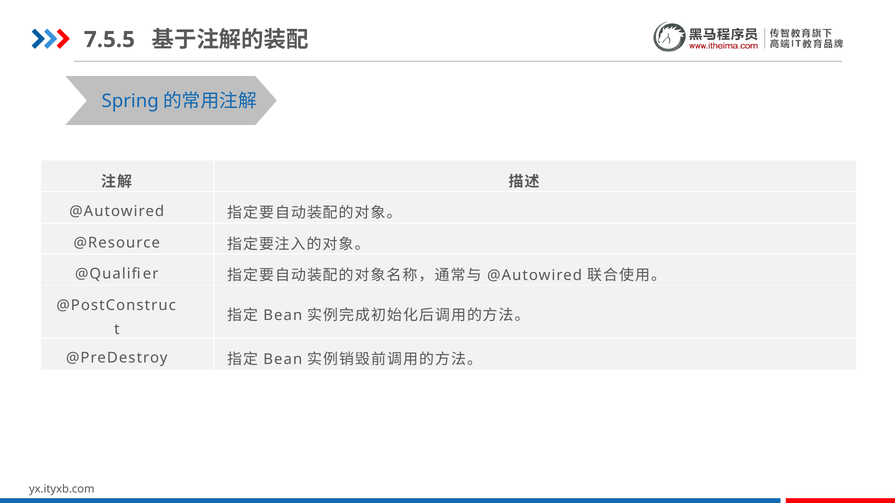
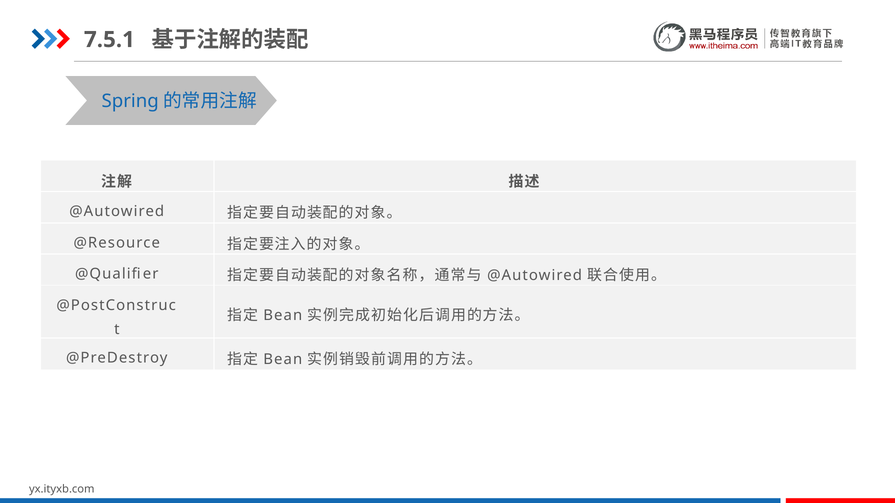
7.5.5: 7.5.5 -> 7.5.1 (109, 40)
